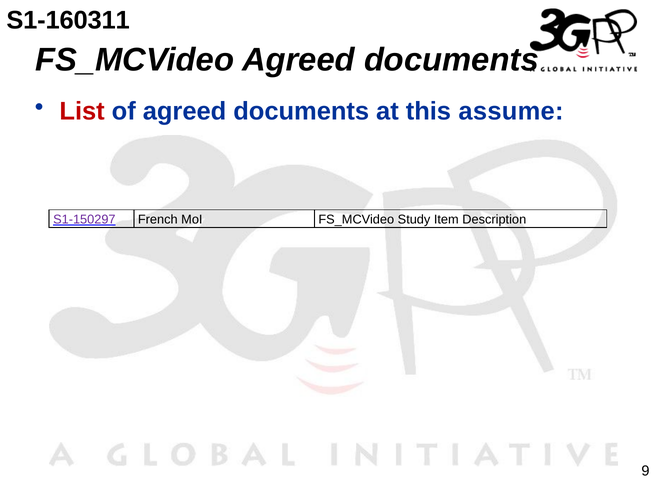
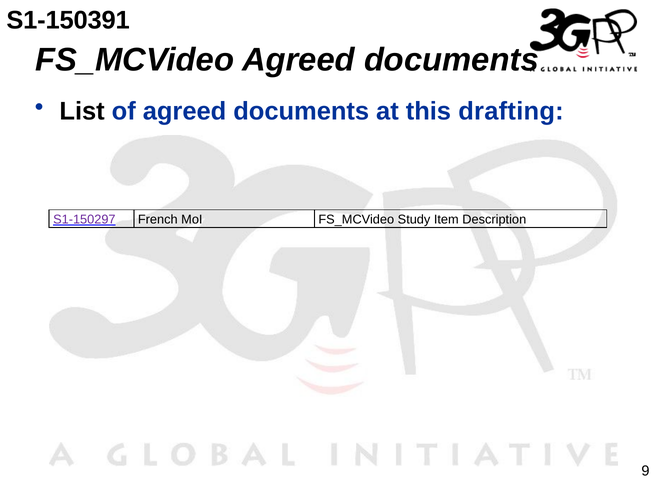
S1-160311: S1-160311 -> S1-150391 (68, 20)
List colour: red -> black (82, 111)
assume: assume -> drafting (511, 111)
